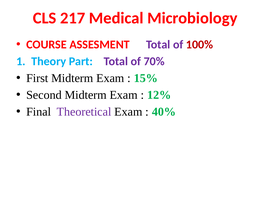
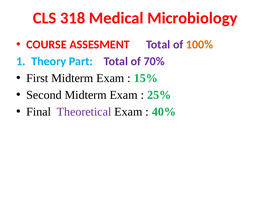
217: 217 -> 318 (73, 18)
100% colour: red -> orange (199, 45)
12%: 12% -> 25% (159, 95)
